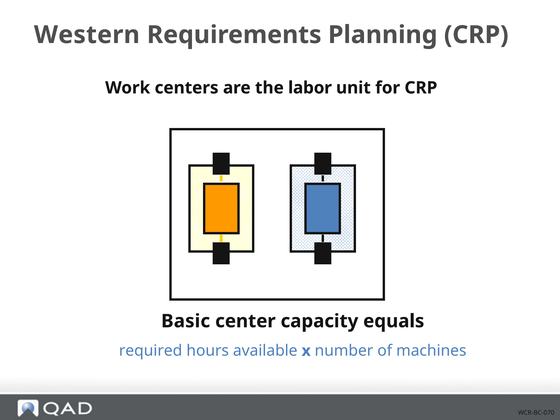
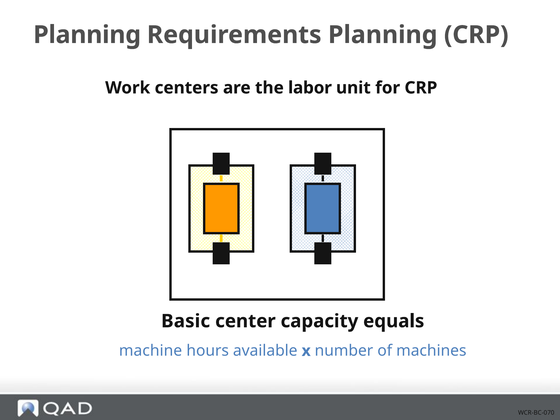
Western: Western -> Planning (87, 35)
required: required -> machine (151, 351)
